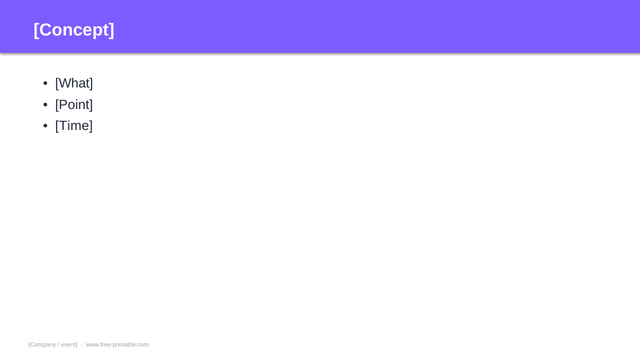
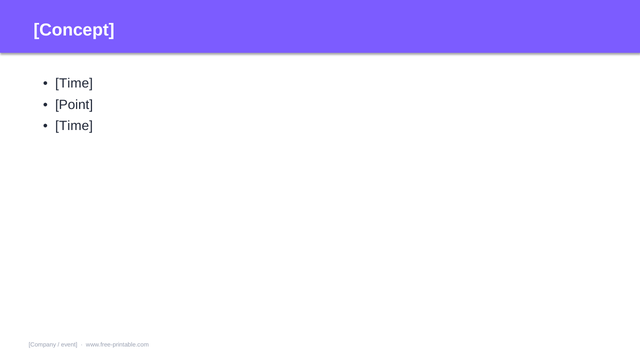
What: What -> Time (74, 83)
